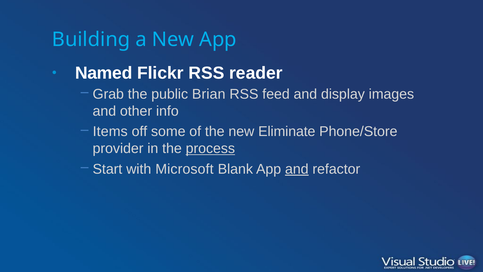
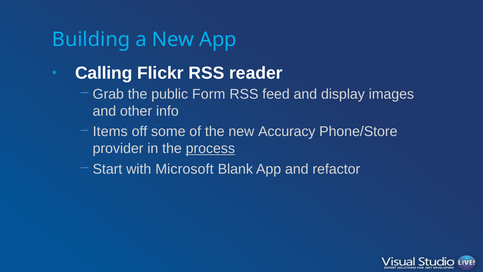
Named: Named -> Calling (104, 73)
Brian: Brian -> Form (209, 94)
Eliminate: Eliminate -> Accuracy (287, 132)
and underline: present -> none (297, 169)
